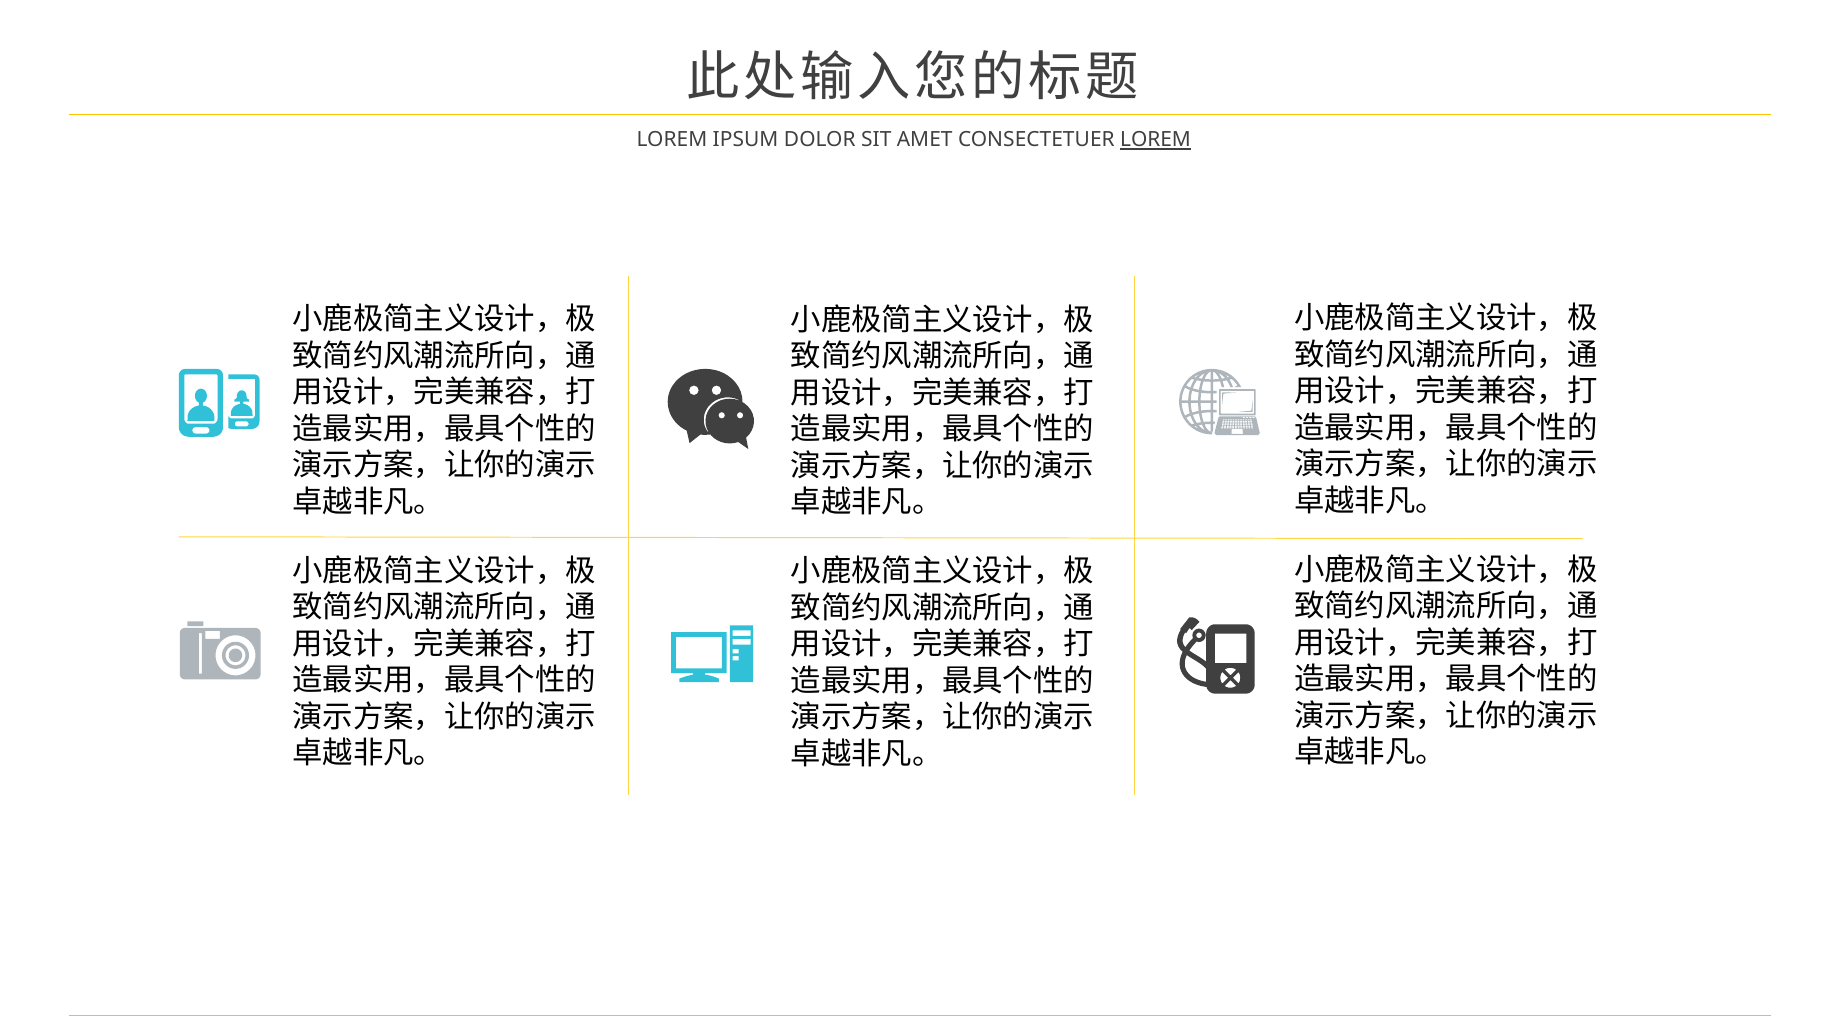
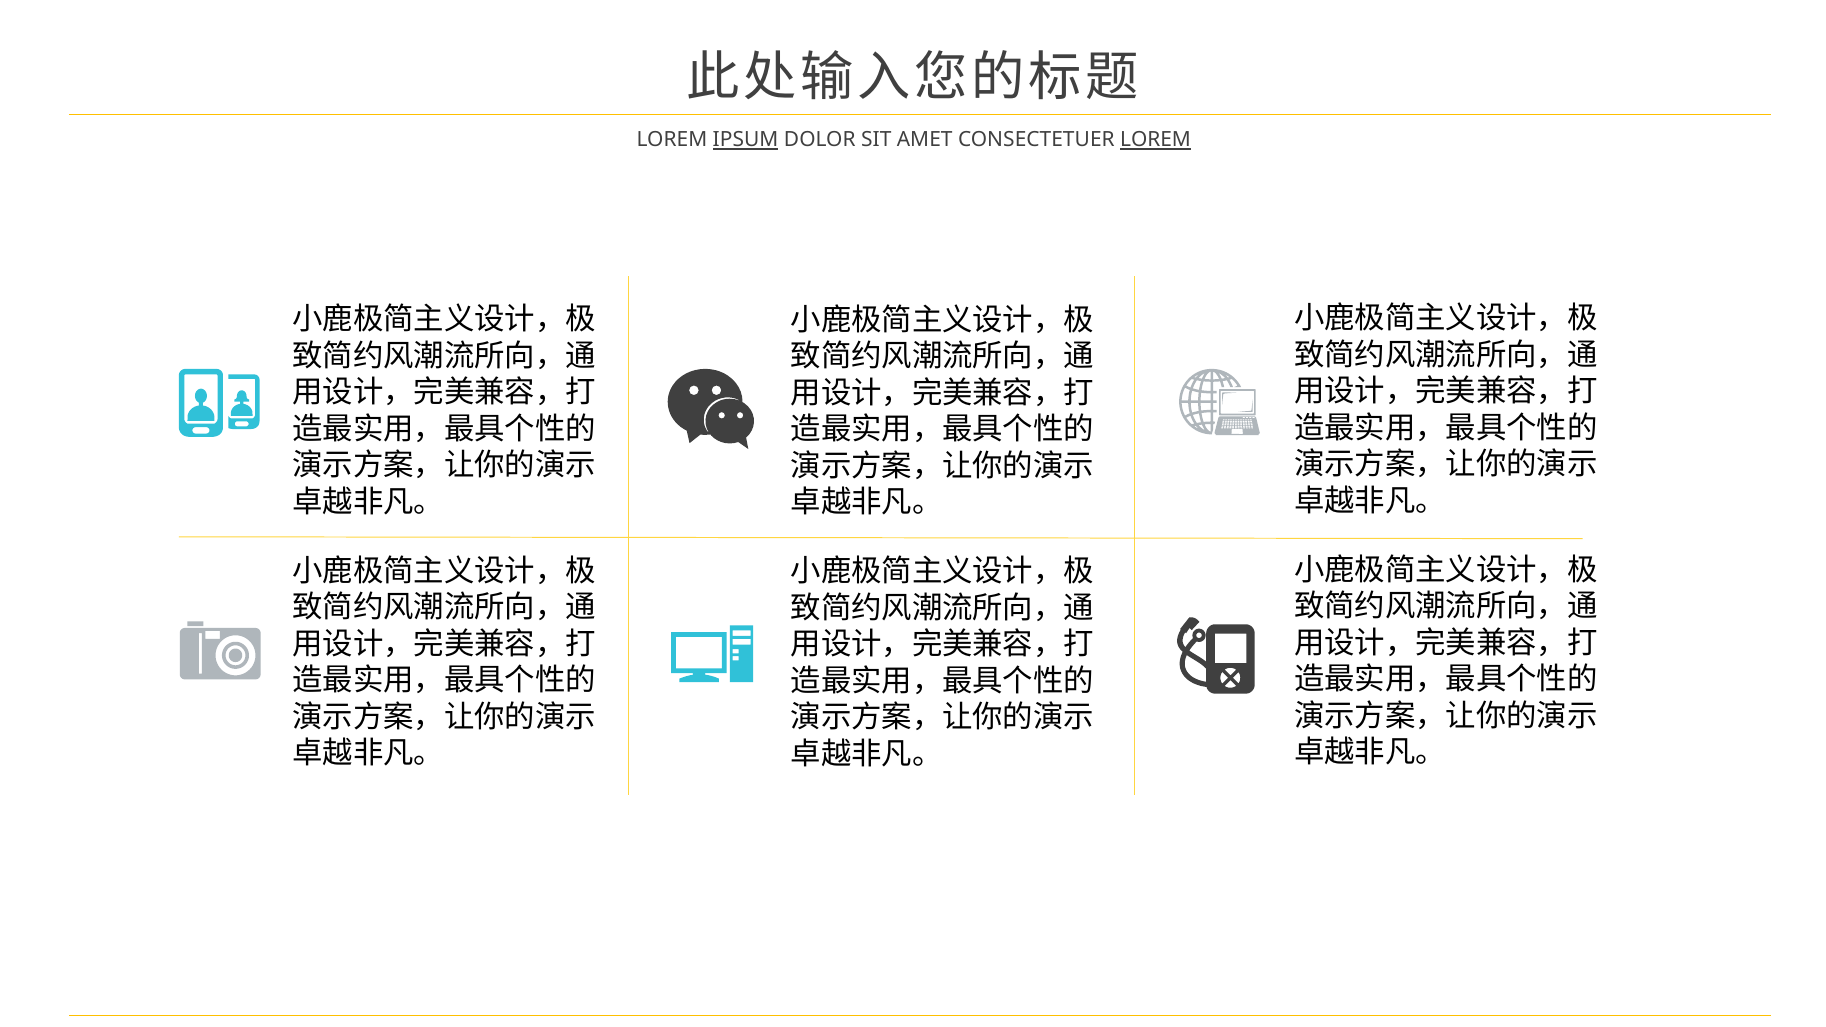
IPSUM underline: none -> present (746, 140)
